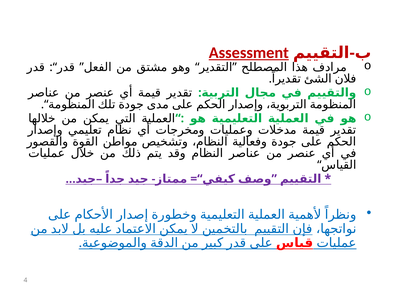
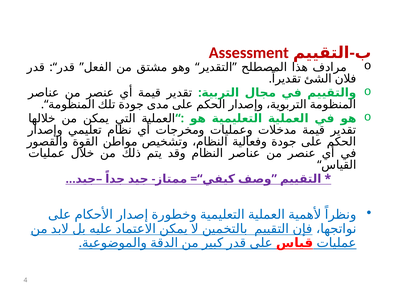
Assessment underline: present -> none (249, 53)
